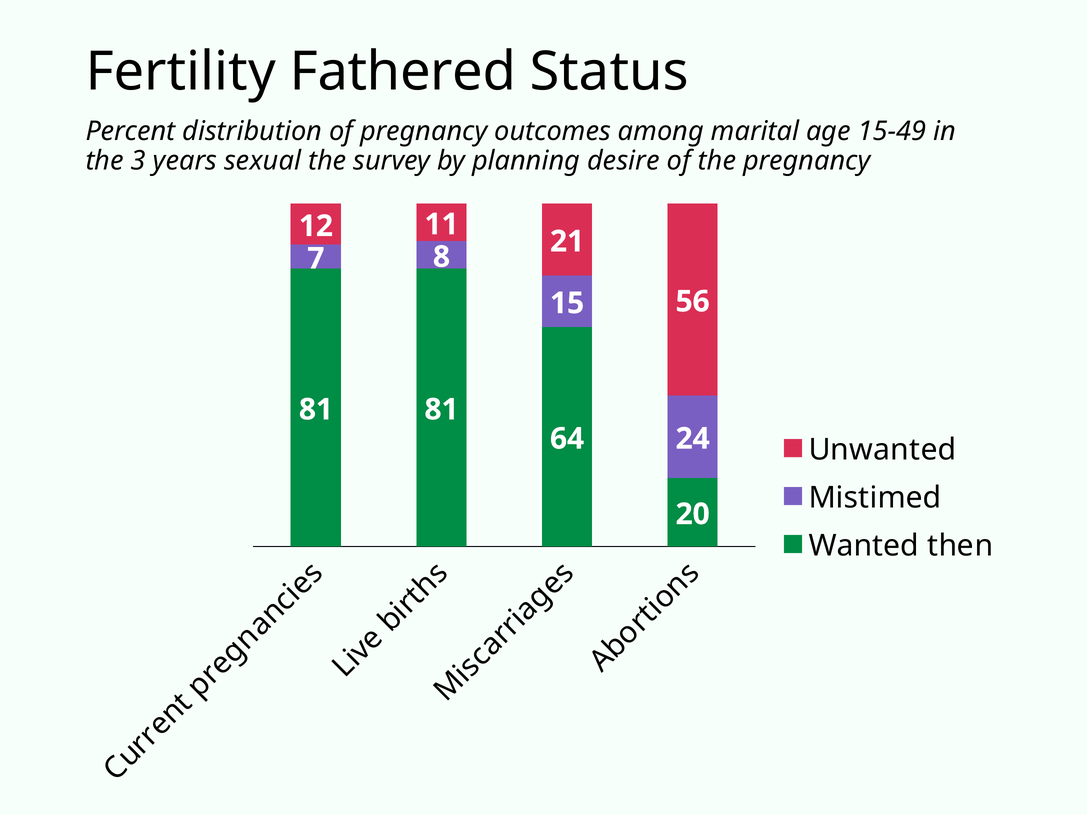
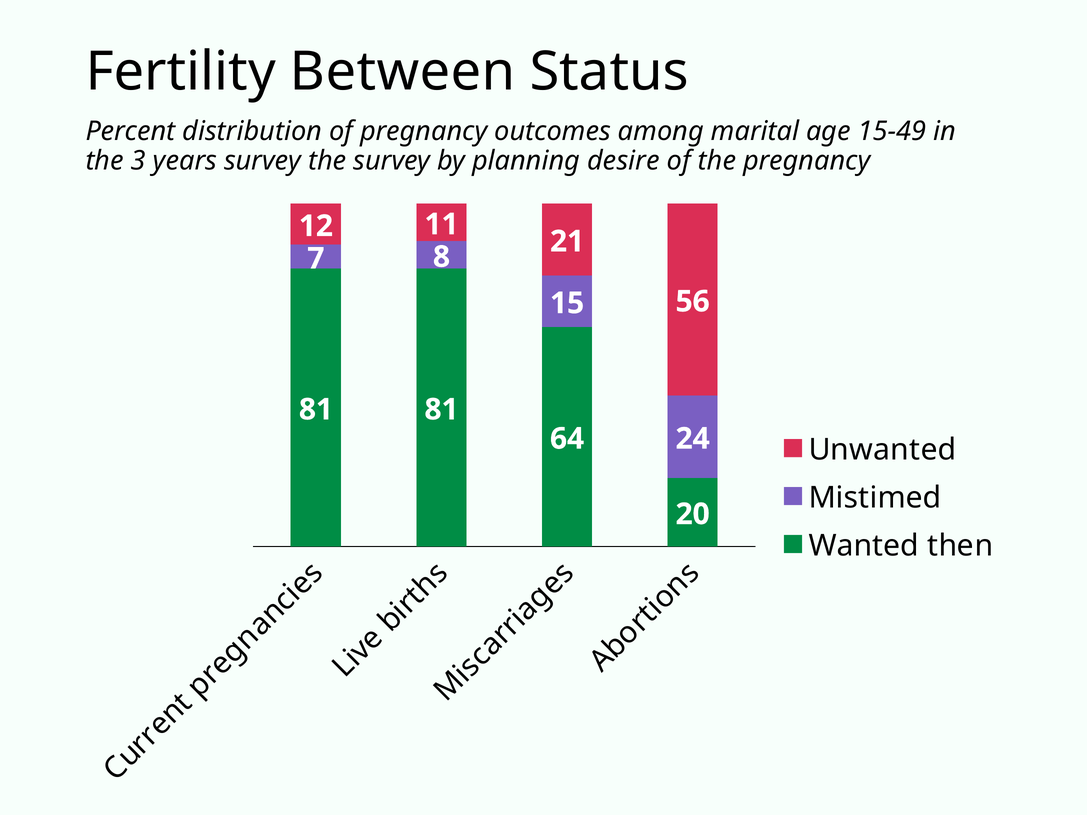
Fathered: Fathered -> Between (403, 72)
years sexual: sexual -> survey (263, 161)
